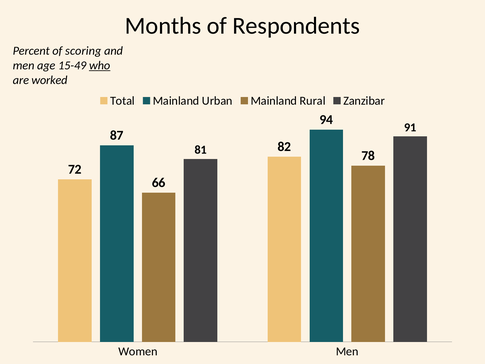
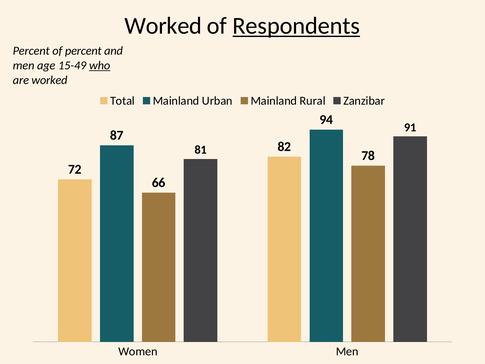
Months: Months -> Worked (163, 26)
Respondents underline: none -> present (296, 26)
of scoring: scoring -> percent (83, 51)
